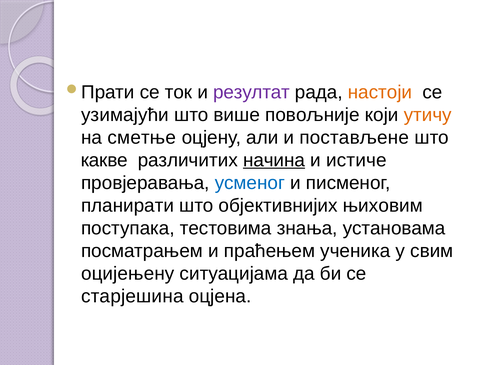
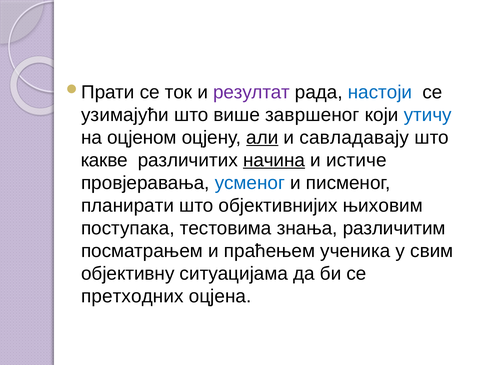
настоји colour: orange -> blue (380, 92)
повољније: повољније -> завршеног (312, 115)
утичу colour: orange -> blue (428, 115)
сметње: сметње -> оцјеном (142, 138)
али underline: none -> present (262, 138)
постављене: постављене -> савладавају (354, 138)
установама: установама -> различитим (394, 228)
оцијењену: оцијењену -> објективну (128, 274)
старјешина: старјешина -> претходних (132, 296)
